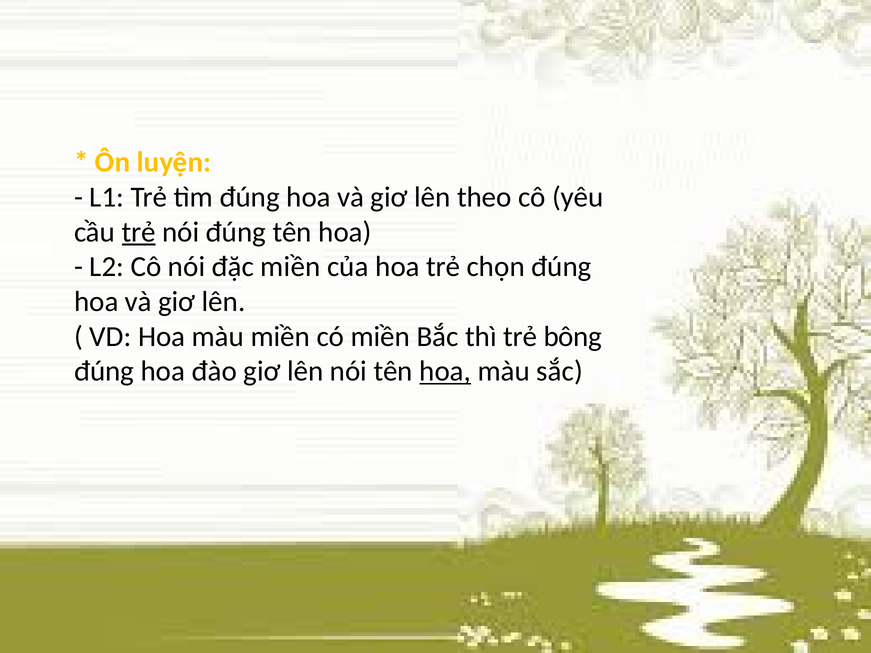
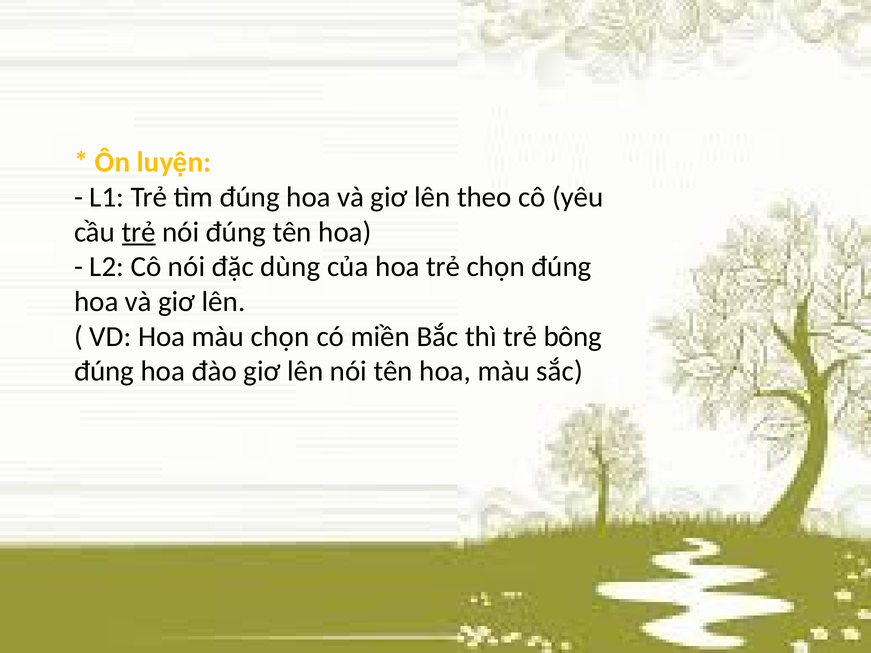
đặc miền: miền -> dùng (290, 267)
màu miền: miền -> chọn (280, 337)
hoa underline: present -> none (445, 371)
